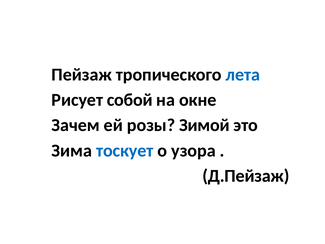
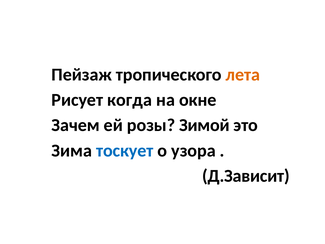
лета colour: blue -> orange (243, 75)
собой: собой -> когда (130, 100)
Д.Пейзаж: Д.Пейзаж -> Д.Зависит (246, 176)
